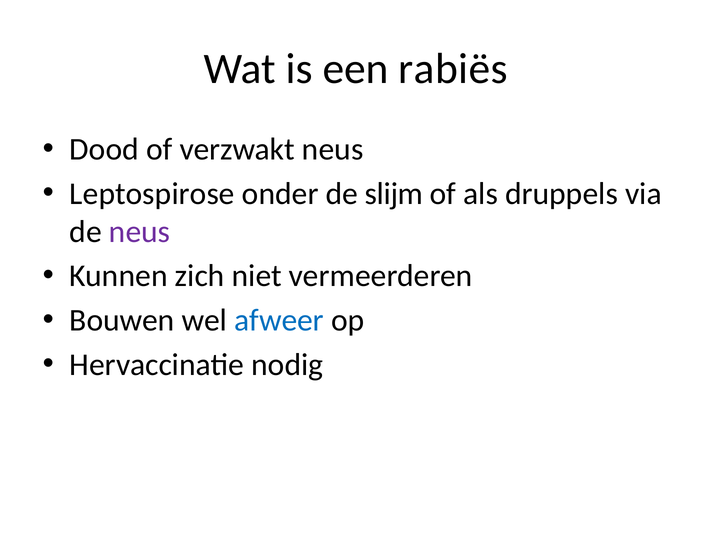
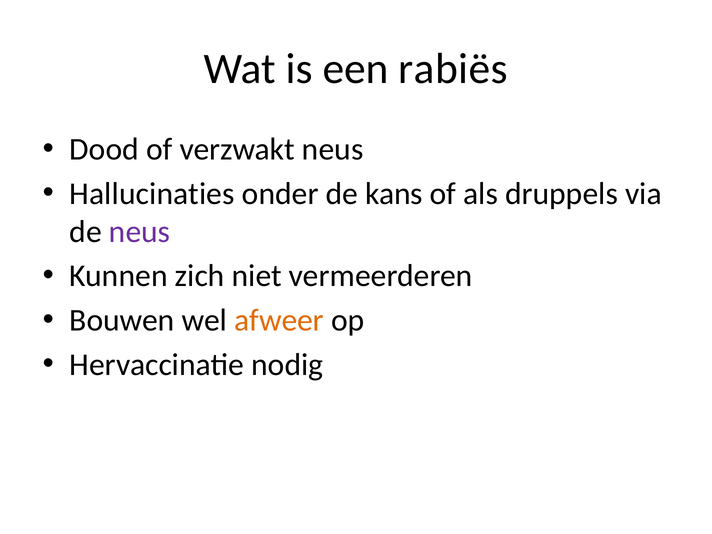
Leptospirose: Leptospirose -> Hallucinaties (152, 194)
slijm: slijm -> kans (394, 194)
afweer colour: blue -> orange (279, 320)
